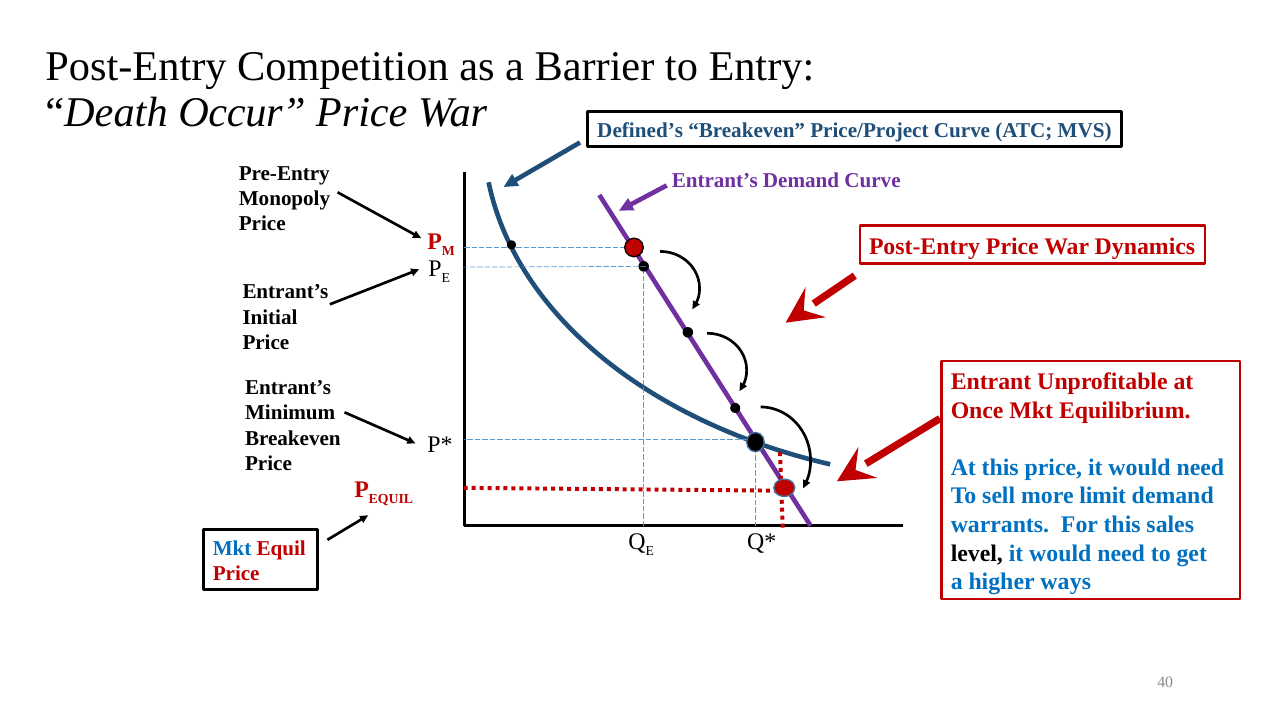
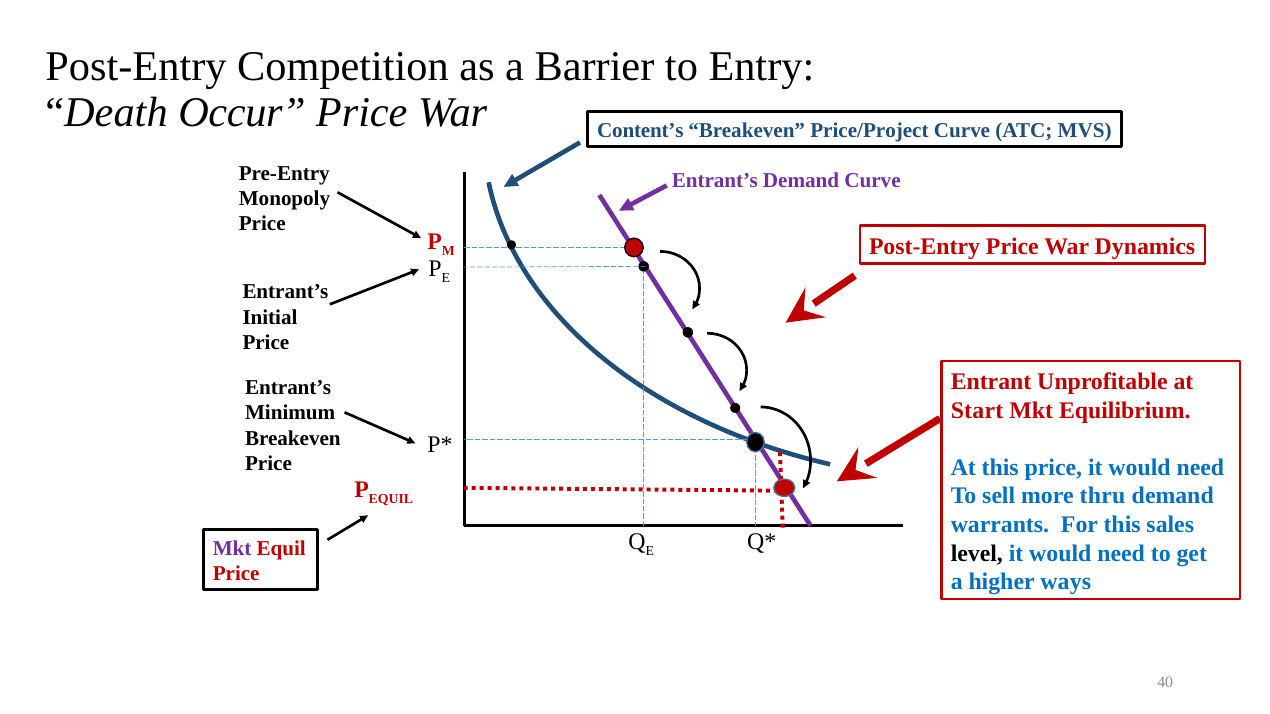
Defined’s: Defined’s -> Content’s (640, 131)
Once: Once -> Start (977, 411)
limit: limit -> thru (1103, 496)
Mkt colour: blue -> purple (232, 548)
